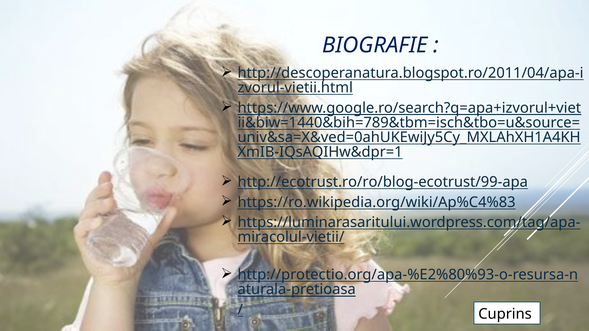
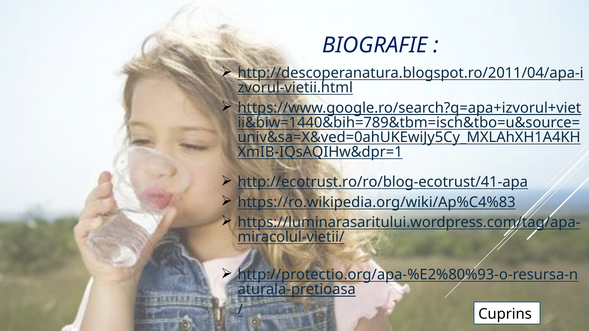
http://ecotrust.ro/ro/blog-ecotrust/99-apa: http://ecotrust.ro/ro/blog-ecotrust/99-apa -> http://ecotrust.ro/ro/blog-ecotrust/41-apa (383, 182)
